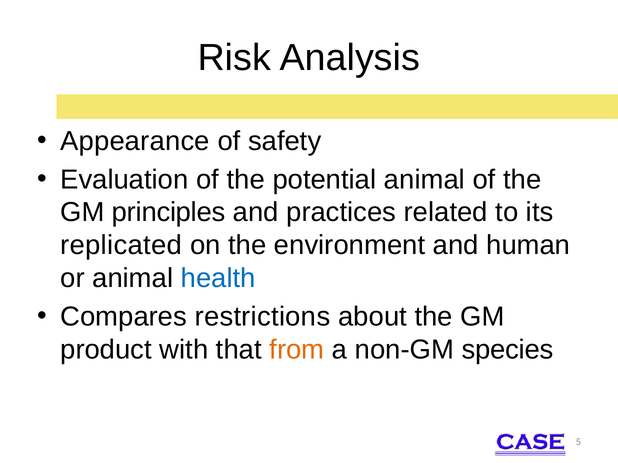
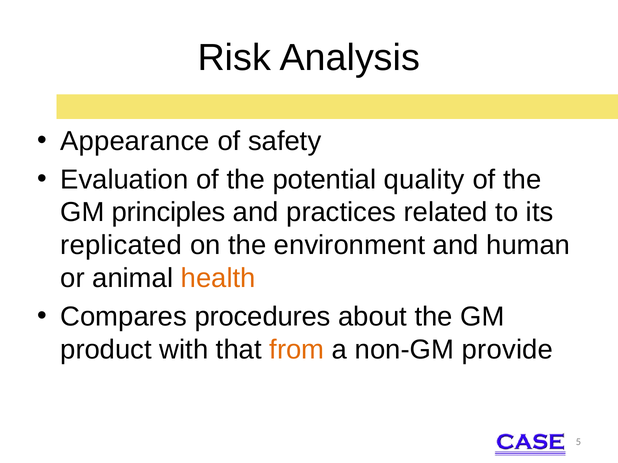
potential animal: animal -> quality (424, 180)
health colour: blue -> orange (218, 279)
restrictions: restrictions -> procedures (263, 317)
species: species -> provide (507, 350)
